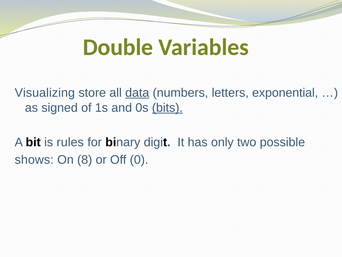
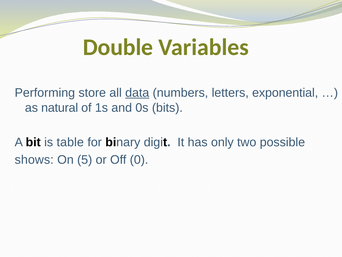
Visualizing: Visualizing -> Performing (45, 93)
signed: signed -> natural (60, 107)
bits underline: present -> none (167, 107)
rules: rules -> table (70, 142)
8: 8 -> 5 (85, 159)
